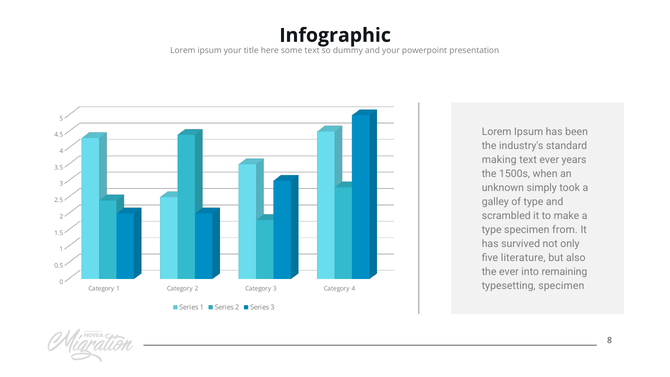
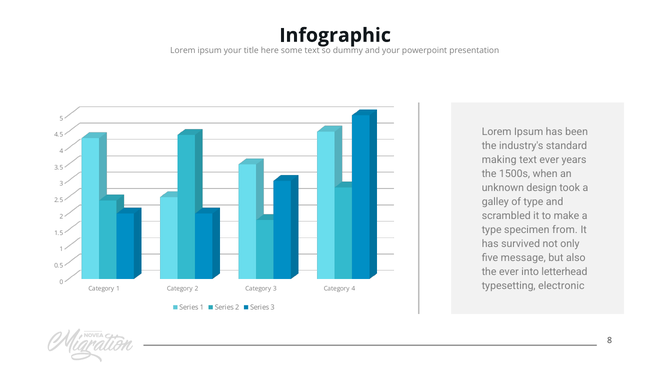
simply: simply -> design (542, 188)
literature: literature -> message (523, 258)
remaining: remaining -> letterhead (564, 272)
typesetting specimen: specimen -> electronic (561, 286)
